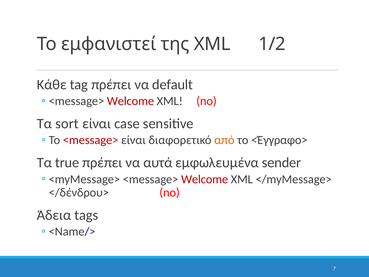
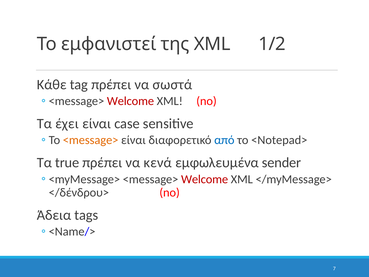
default: default -> σωστά (172, 85)
sort: sort -> έχει (67, 124)
<message> colour: red -> orange (91, 140)
από colour: orange -> blue (224, 140)
<Έγγραφο>: <Έγγραφο> -> <Notepad> (279, 140)
αυτά: αυτά -> κενά (158, 163)
